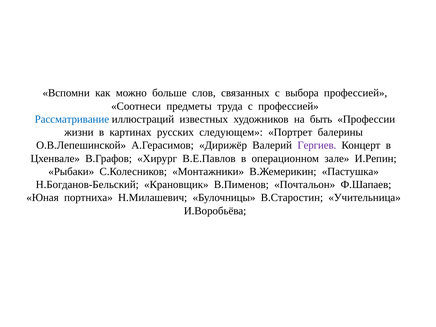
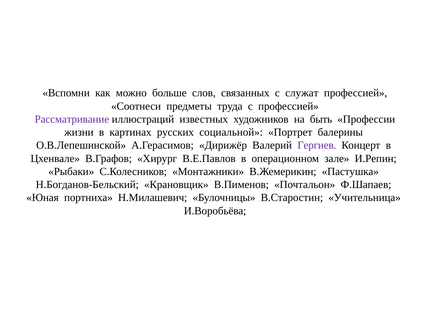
выбора: выбора -> служат (302, 93)
Рассматривание colour: blue -> purple (72, 119)
следующем: следующем -> социальной (231, 132)
